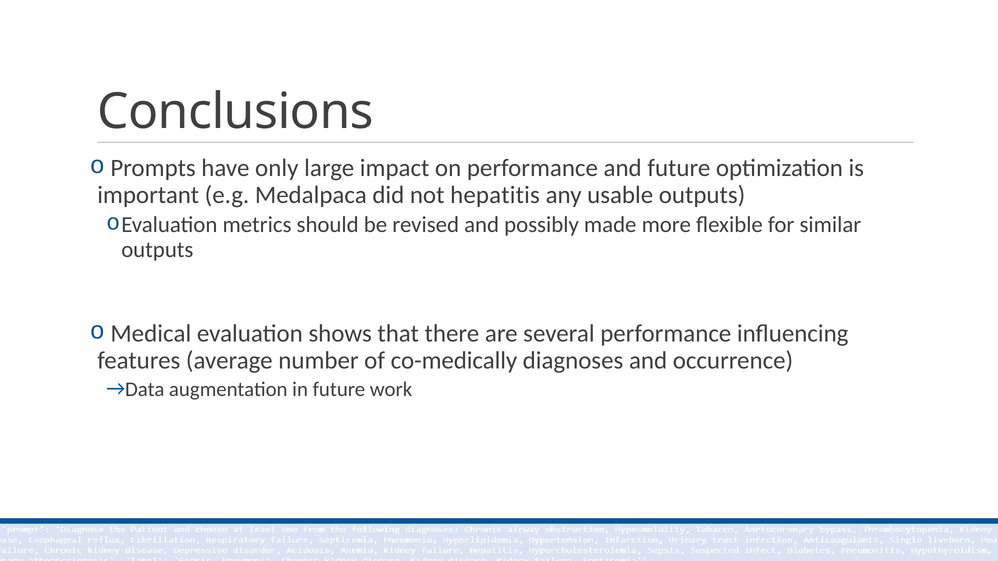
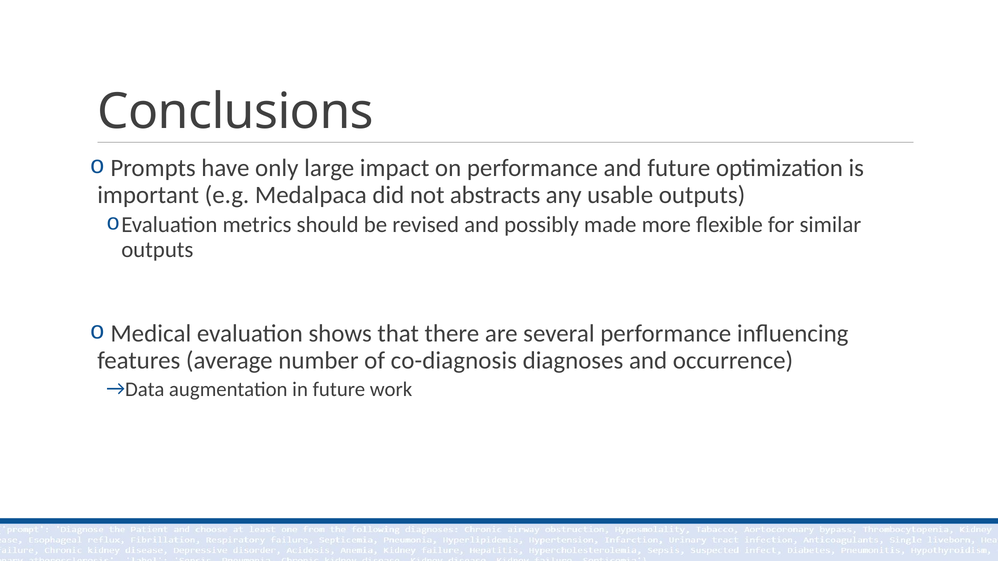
hepatitis: hepatitis -> abstracts (495, 195)
co-medically: co-medically -> co-diagnosis (454, 361)
